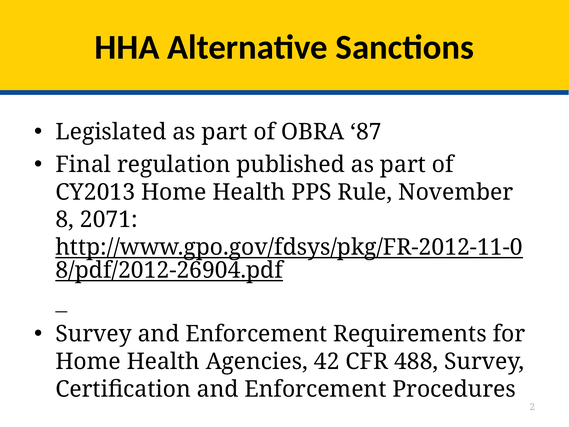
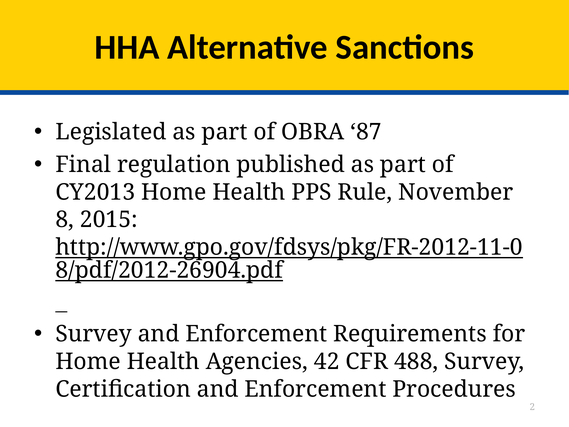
2071: 2071 -> 2015 (109, 220)
